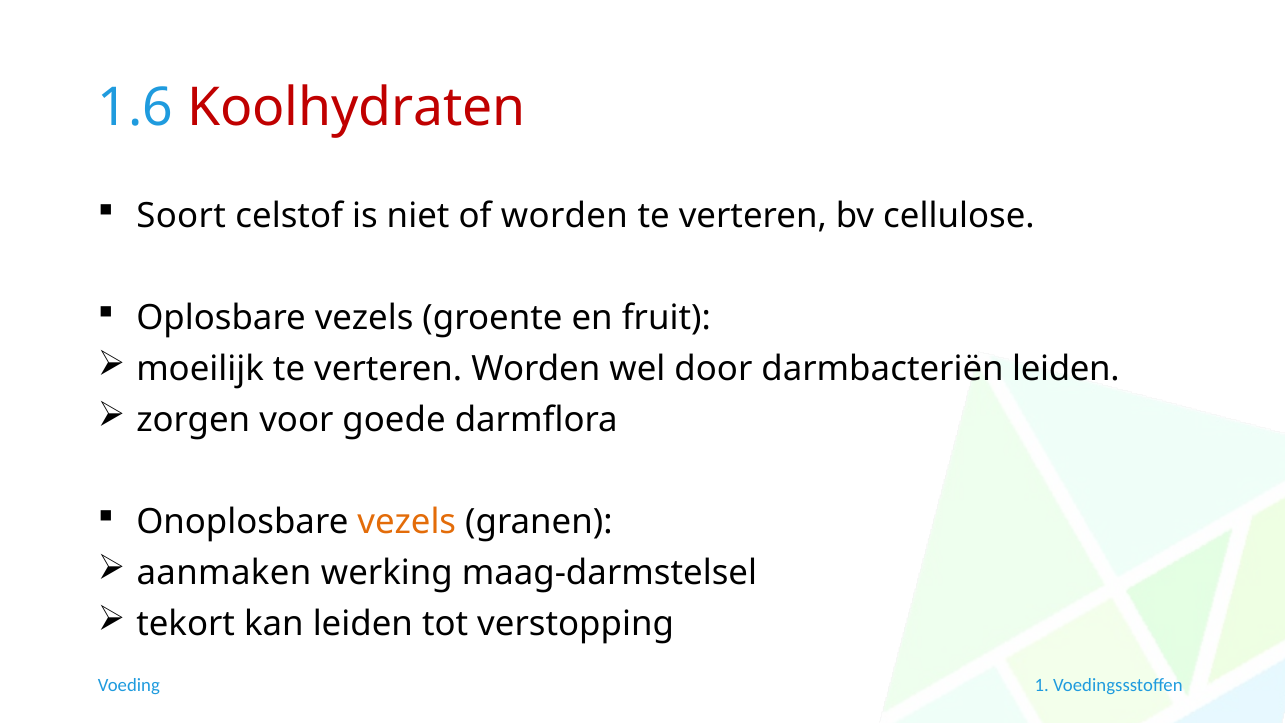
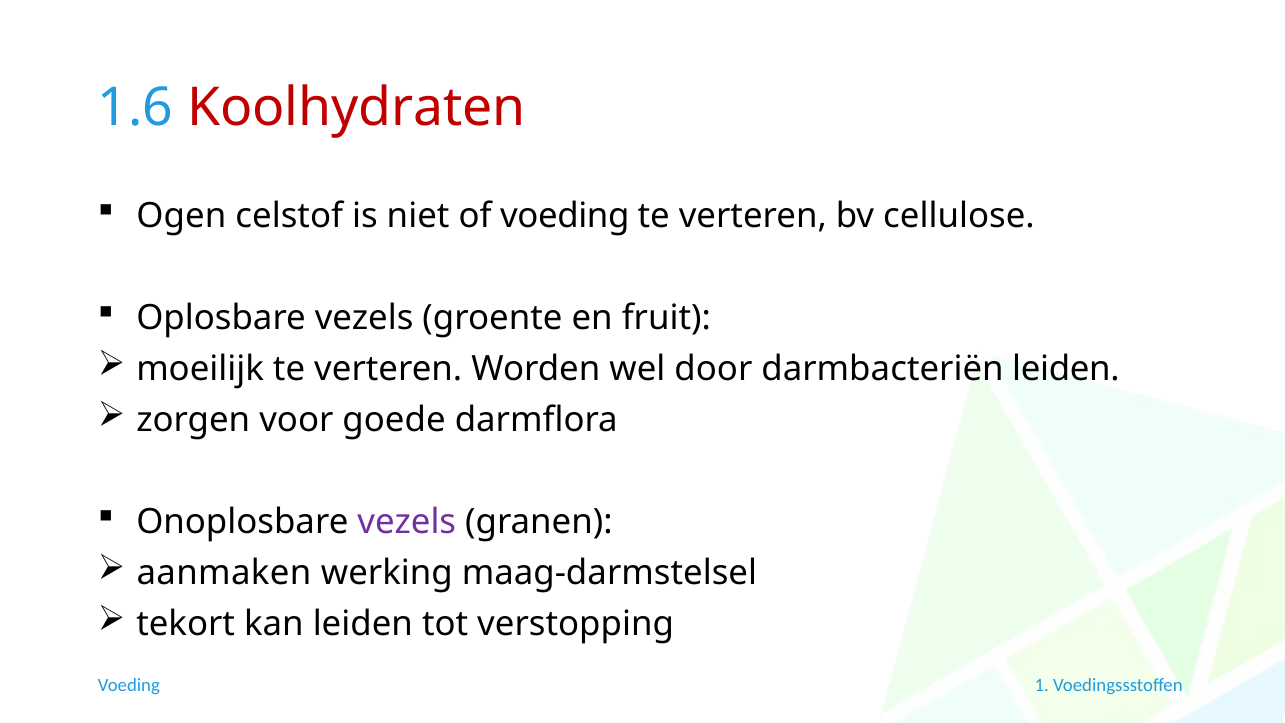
Soort: Soort -> Ogen (181, 216)
of worden: worden -> voeding (565, 216)
vezels colour: orange -> purple (407, 522)
